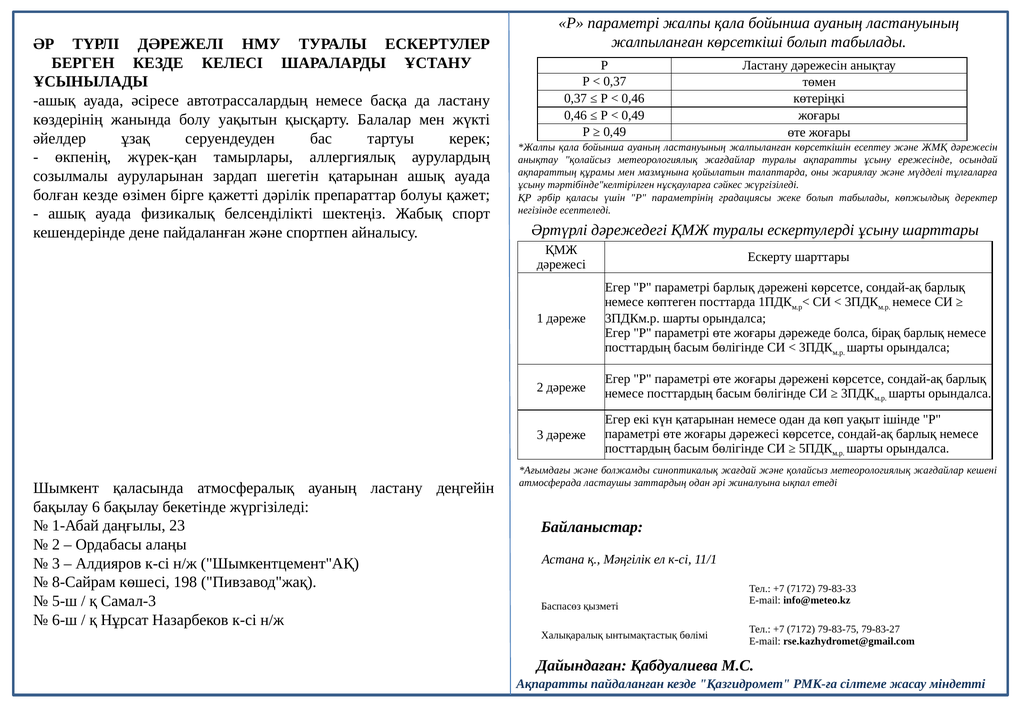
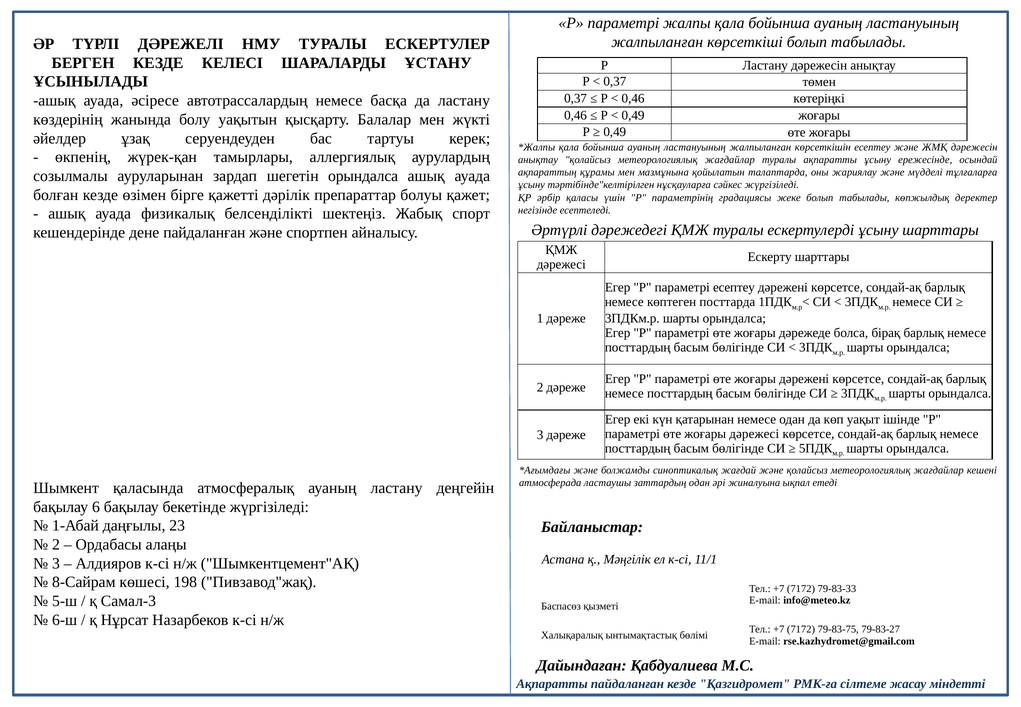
шегетін қатарынан: қатарынан -> орындалса (363, 176)
параметрі барлық: барлық -> есептеу (734, 288)
